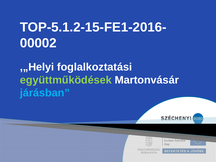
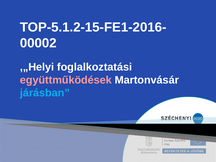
együttműködések colour: light green -> pink (66, 80)
